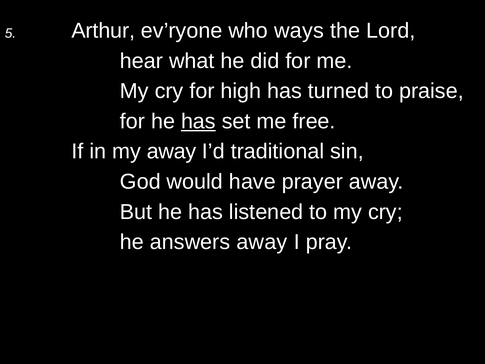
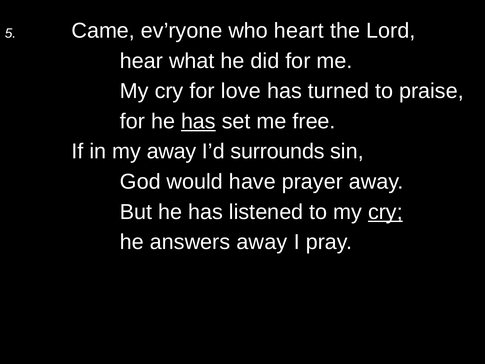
Arthur: Arthur -> Came (103, 31)
ways: ways -> heart (299, 31)
high: high -> love (241, 91)
traditional: traditional -> surrounds (278, 151)
cry underline: none -> present (385, 212)
